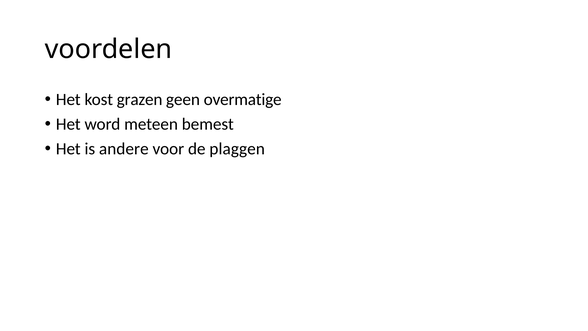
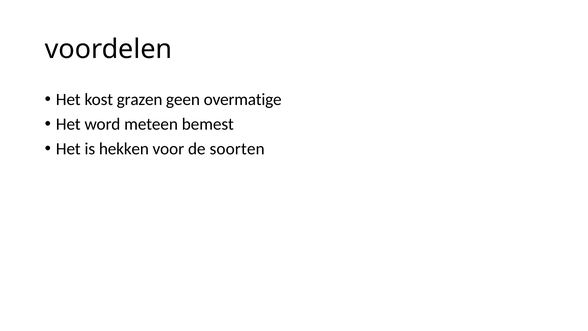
andere: andere -> hekken (124, 149)
plaggen: plaggen -> soorten (237, 149)
